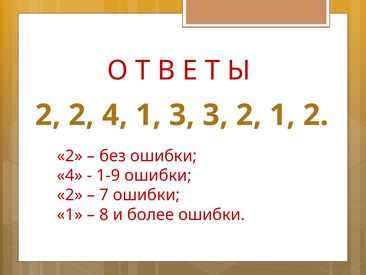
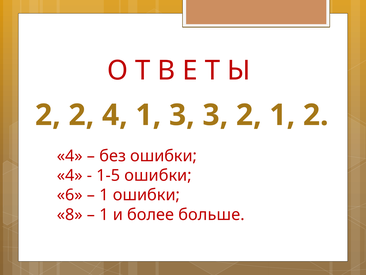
2: 2 -> 4 (70, 156)
1-9: 1-9 -> 1-5 (108, 175)
2: 2 -> 6 (70, 195)
7: 7 -> 1 (104, 195)
1: 1 -> 8 (70, 214)
8: 8 -> 1 (104, 214)
более ошибки: ошибки -> больше (212, 214)
